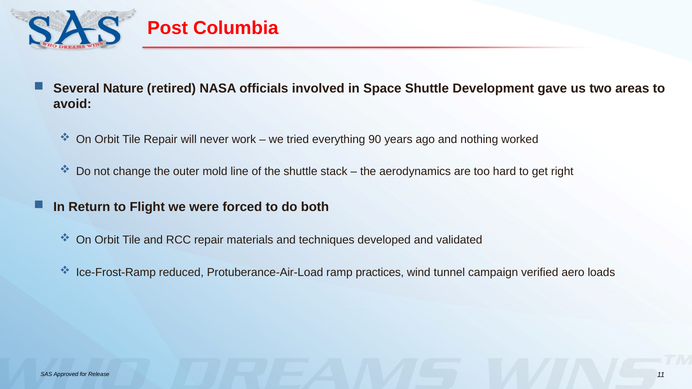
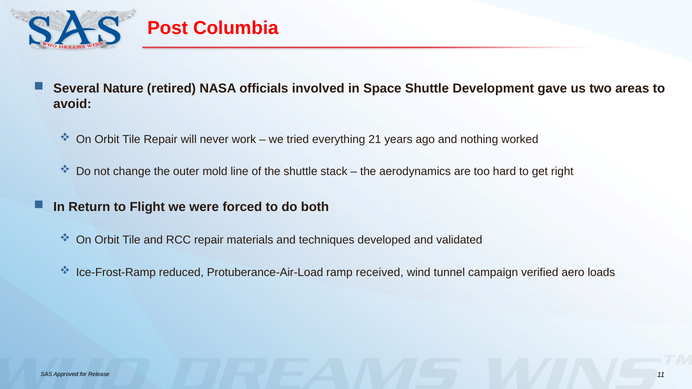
90: 90 -> 21 (375, 139)
practices: practices -> received (380, 273)
